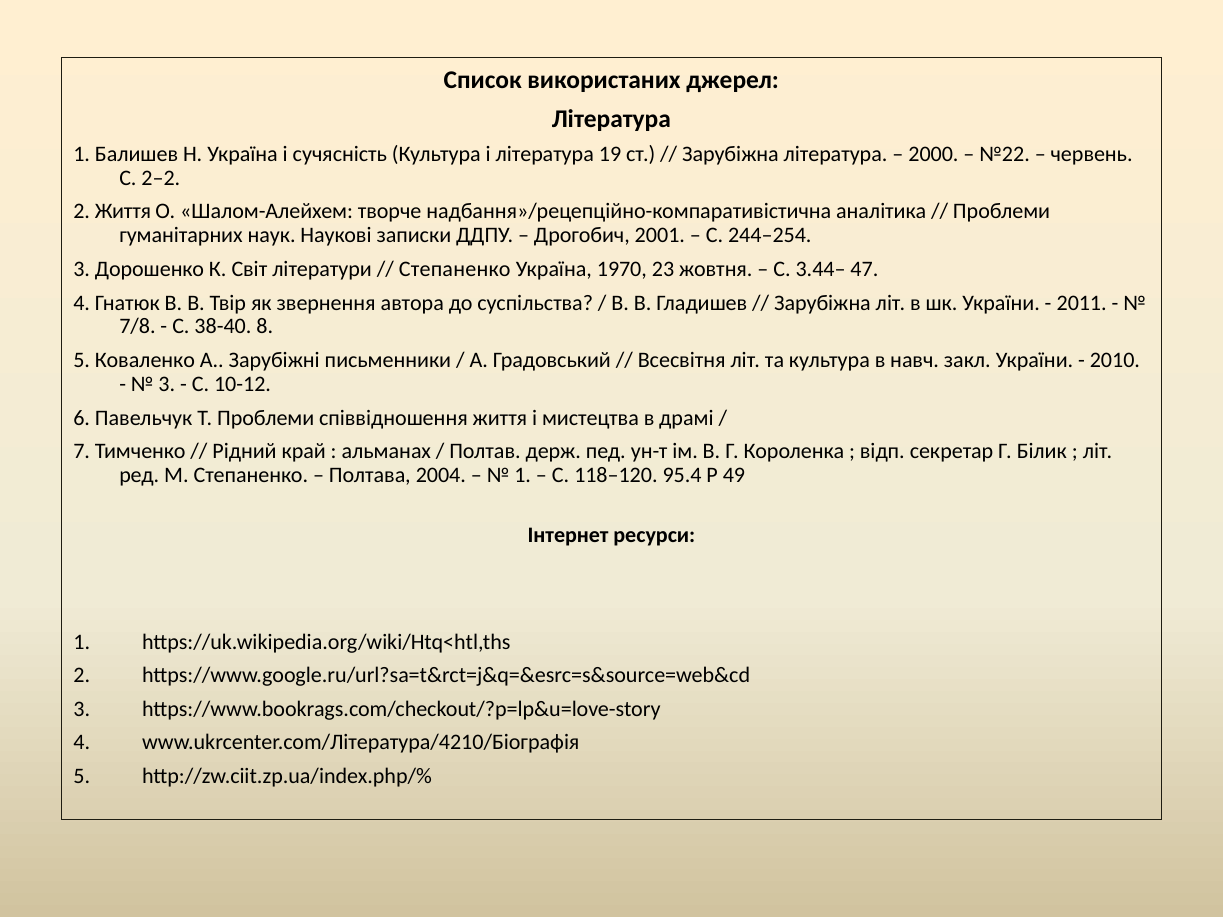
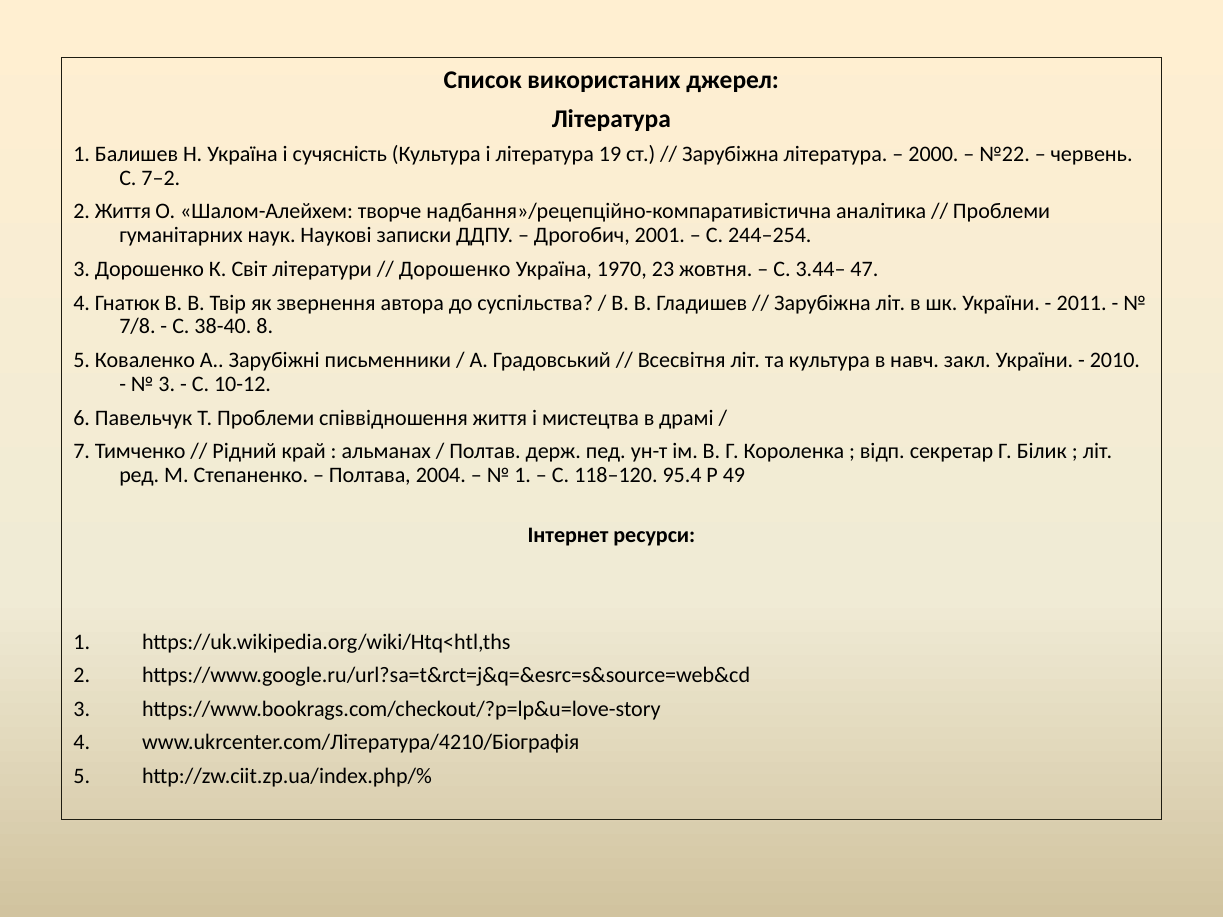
2–2: 2–2 -> 7–2 (161, 178)
Степаненко: Степаненко -> Дорошенко (455, 269)
